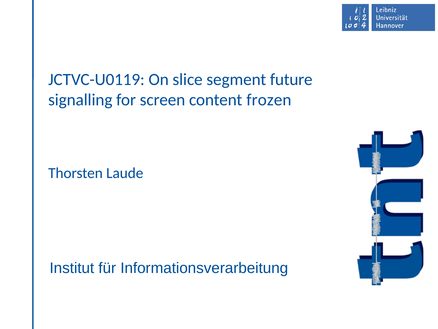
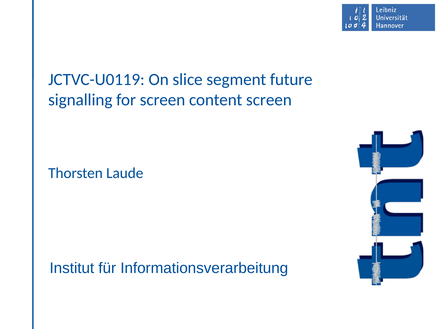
content frozen: frozen -> screen (269, 100)
